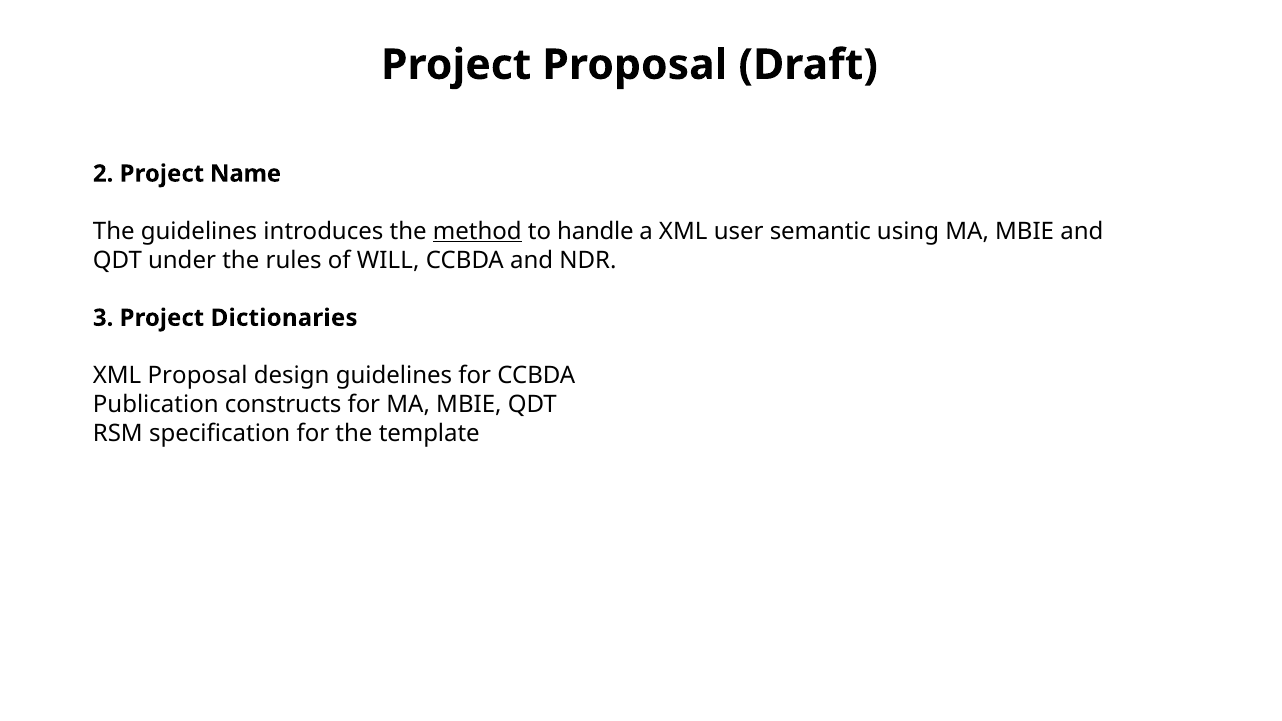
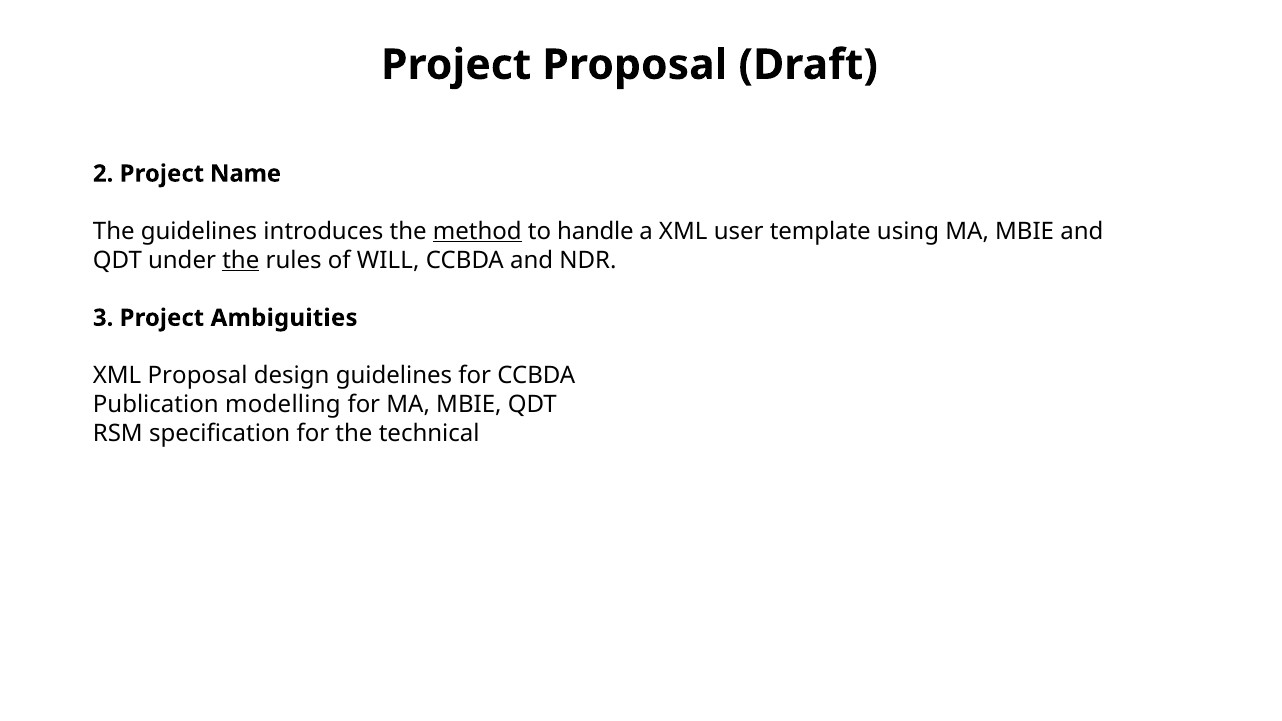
semantic: semantic -> template (820, 231)
the underline: none -> present (241, 260)
Dictionaries: Dictionaries -> Ambiguities (284, 318)
constructs: constructs -> modelling (283, 404)
template: template -> technical (429, 433)
